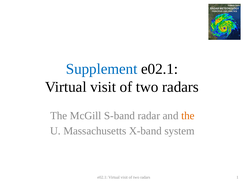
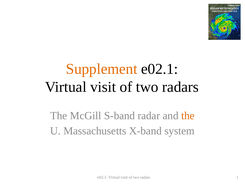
Supplement colour: blue -> orange (102, 69)
